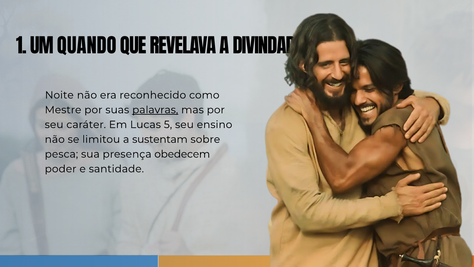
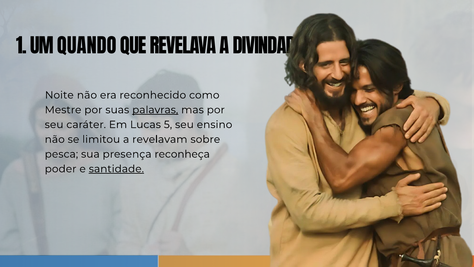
sustentam: sustentam -> revelavam (160, 139)
obedecem: obedecem -> reconheça (182, 154)
santidade underline: none -> present (116, 169)
